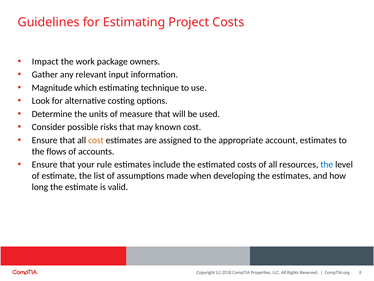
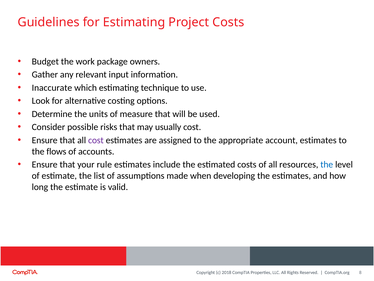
Impact: Impact -> Budget (45, 61)
Magnitude: Magnitude -> Inaccurate (52, 88)
known: known -> usually (168, 127)
cost colour: orange -> purple (96, 140)
